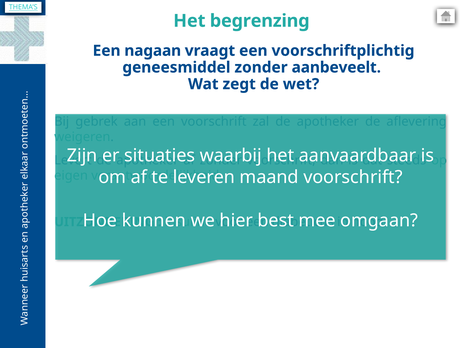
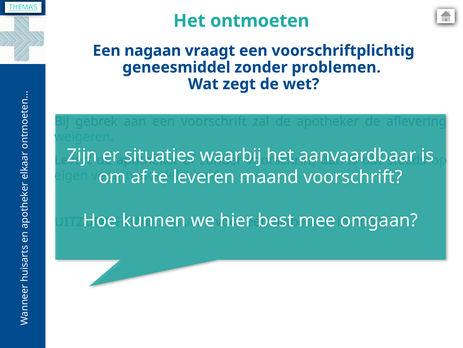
begrenzing: begrenzing -> ontmoeten (260, 21)
aanbeveelt: aanbeveelt -> problemen (336, 67)
